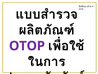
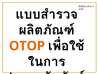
OTOP colour: purple -> orange (27, 46)
